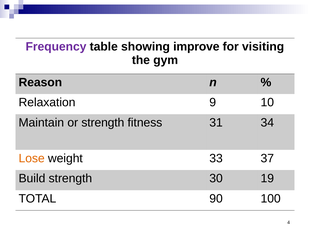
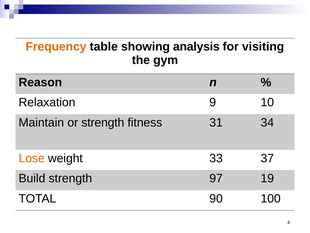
Frequency colour: purple -> orange (56, 47)
improve: improve -> analysis (196, 47)
30: 30 -> 97 (216, 178)
